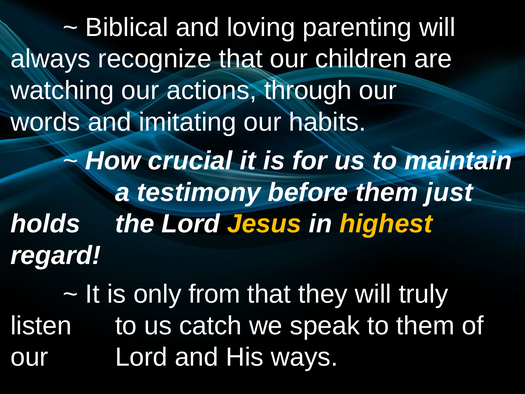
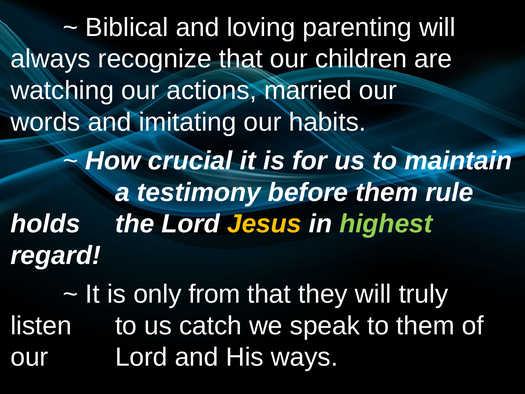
through: through -> married (308, 90)
just: just -> rule (449, 192)
highest colour: yellow -> light green (386, 224)
